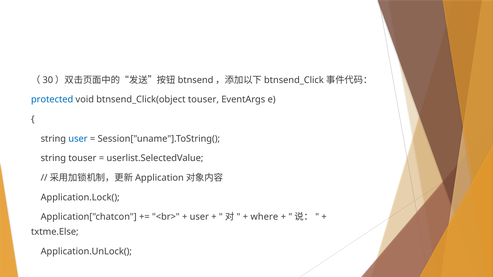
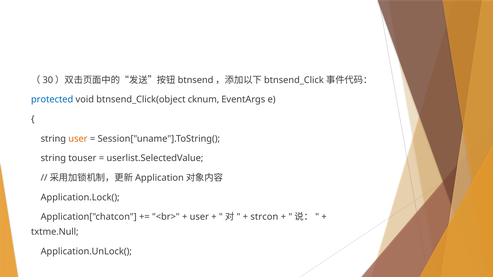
btnsend_Click(object touser: touser -> cknum (204, 100)
user colour: blue -> orange (78, 139)
where: where -> strcon (264, 217)
txtme.Else: txtme.Else -> txtme.Null (55, 232)
